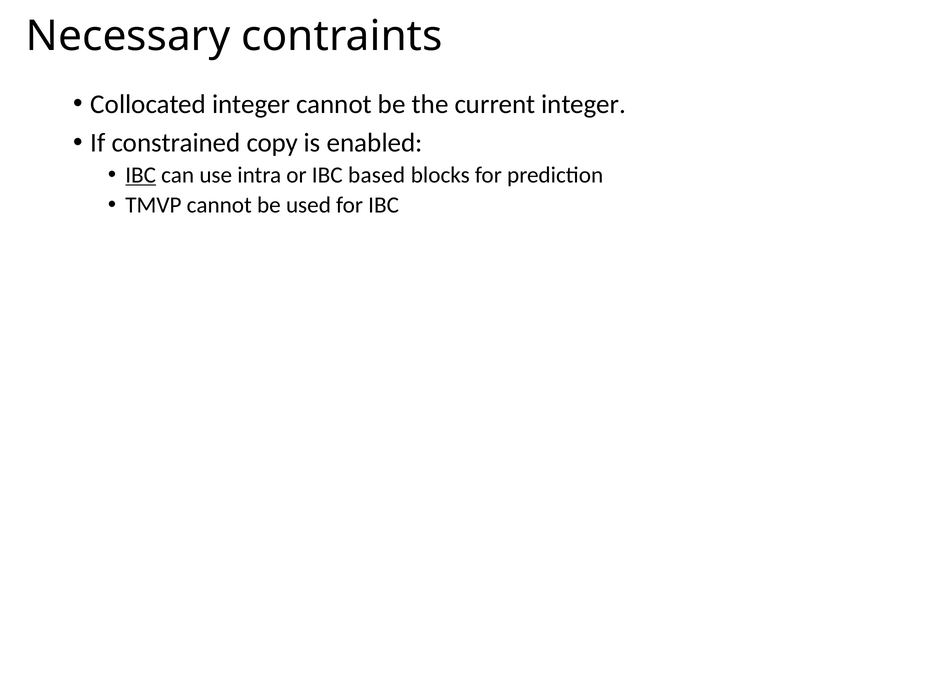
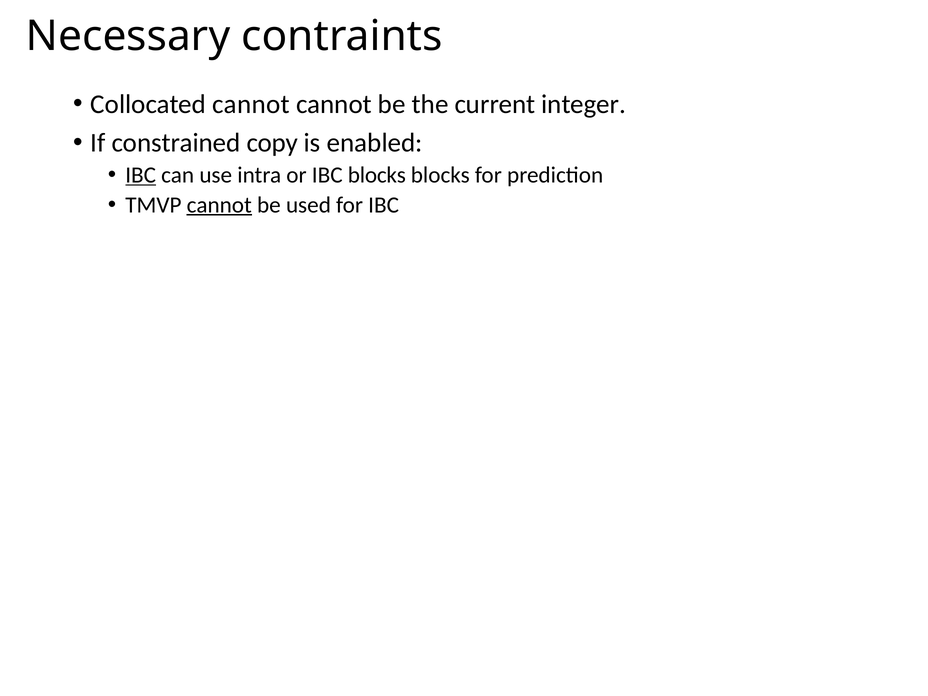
Collocated integer: integer -> cannot (251, 104)
IBC based: based -> blocks (377, 175)
cannot underline: none -> present (219, 205)
